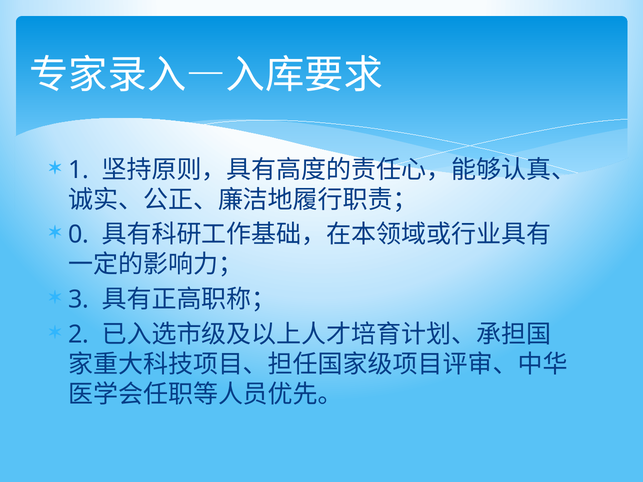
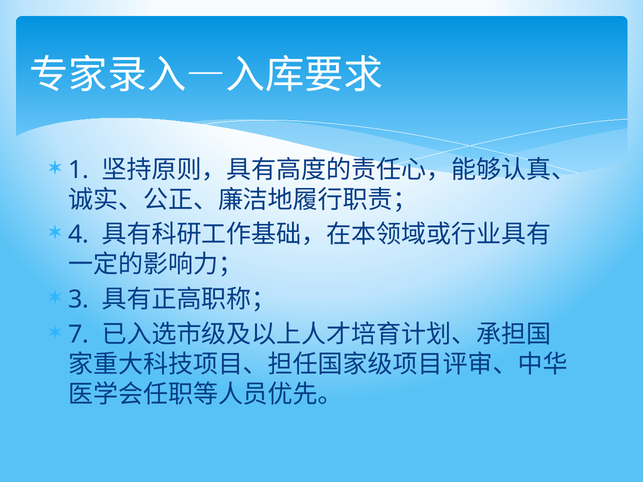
0: 0 -> 4 (79, 235)
2: 2 -> 7 (79, 335)
